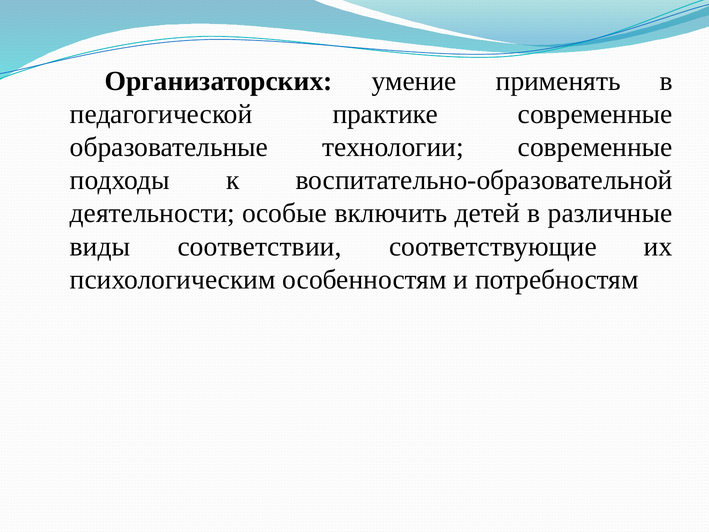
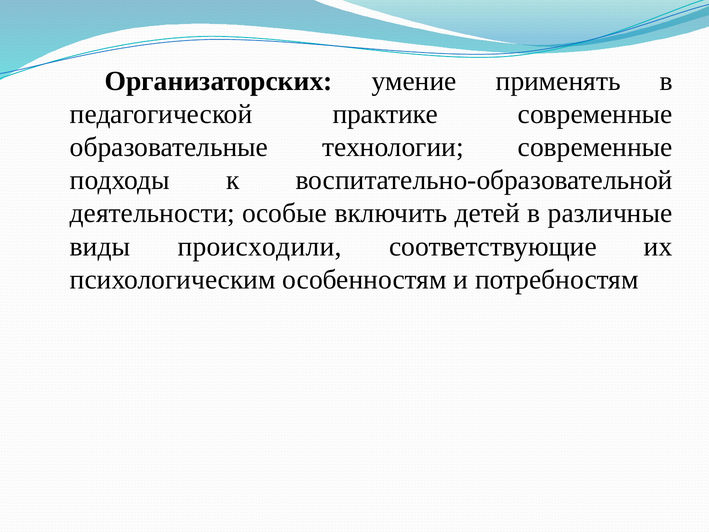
соответствии: соответствии -> происходили (260, 246)
